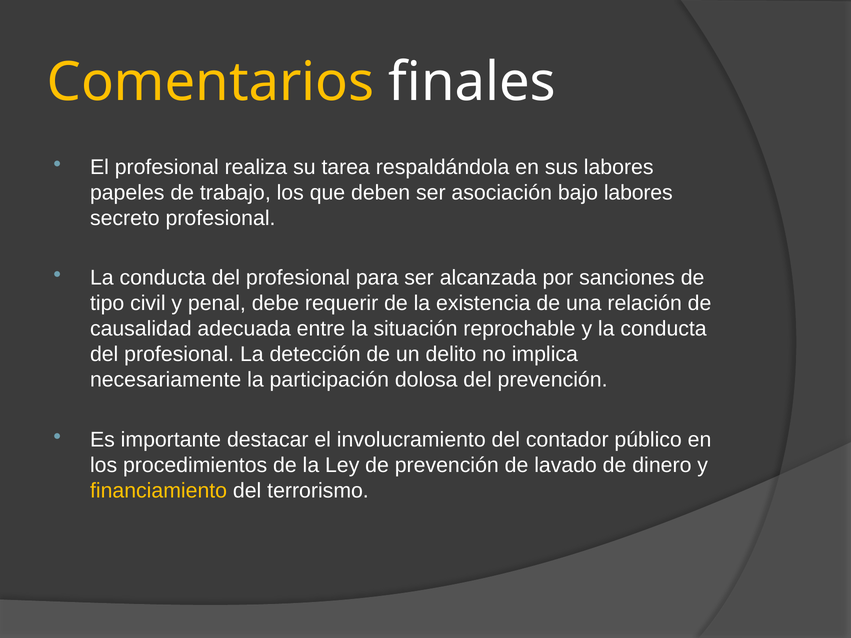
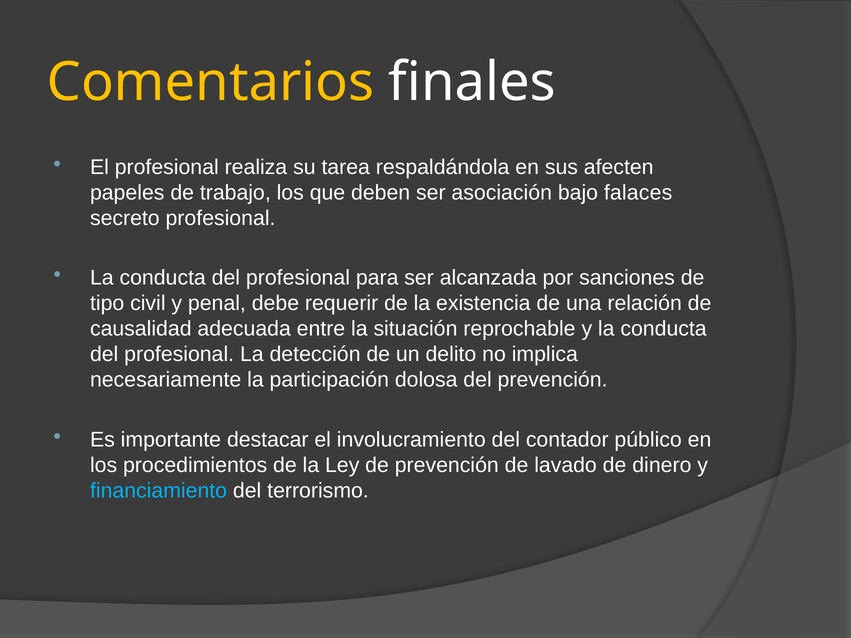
sus labores: labores -> afecten (619, 167)
bajo labores: labores -> falaces (638, 193)
financiamiento colour: yellow -> light blue (159, 491)
